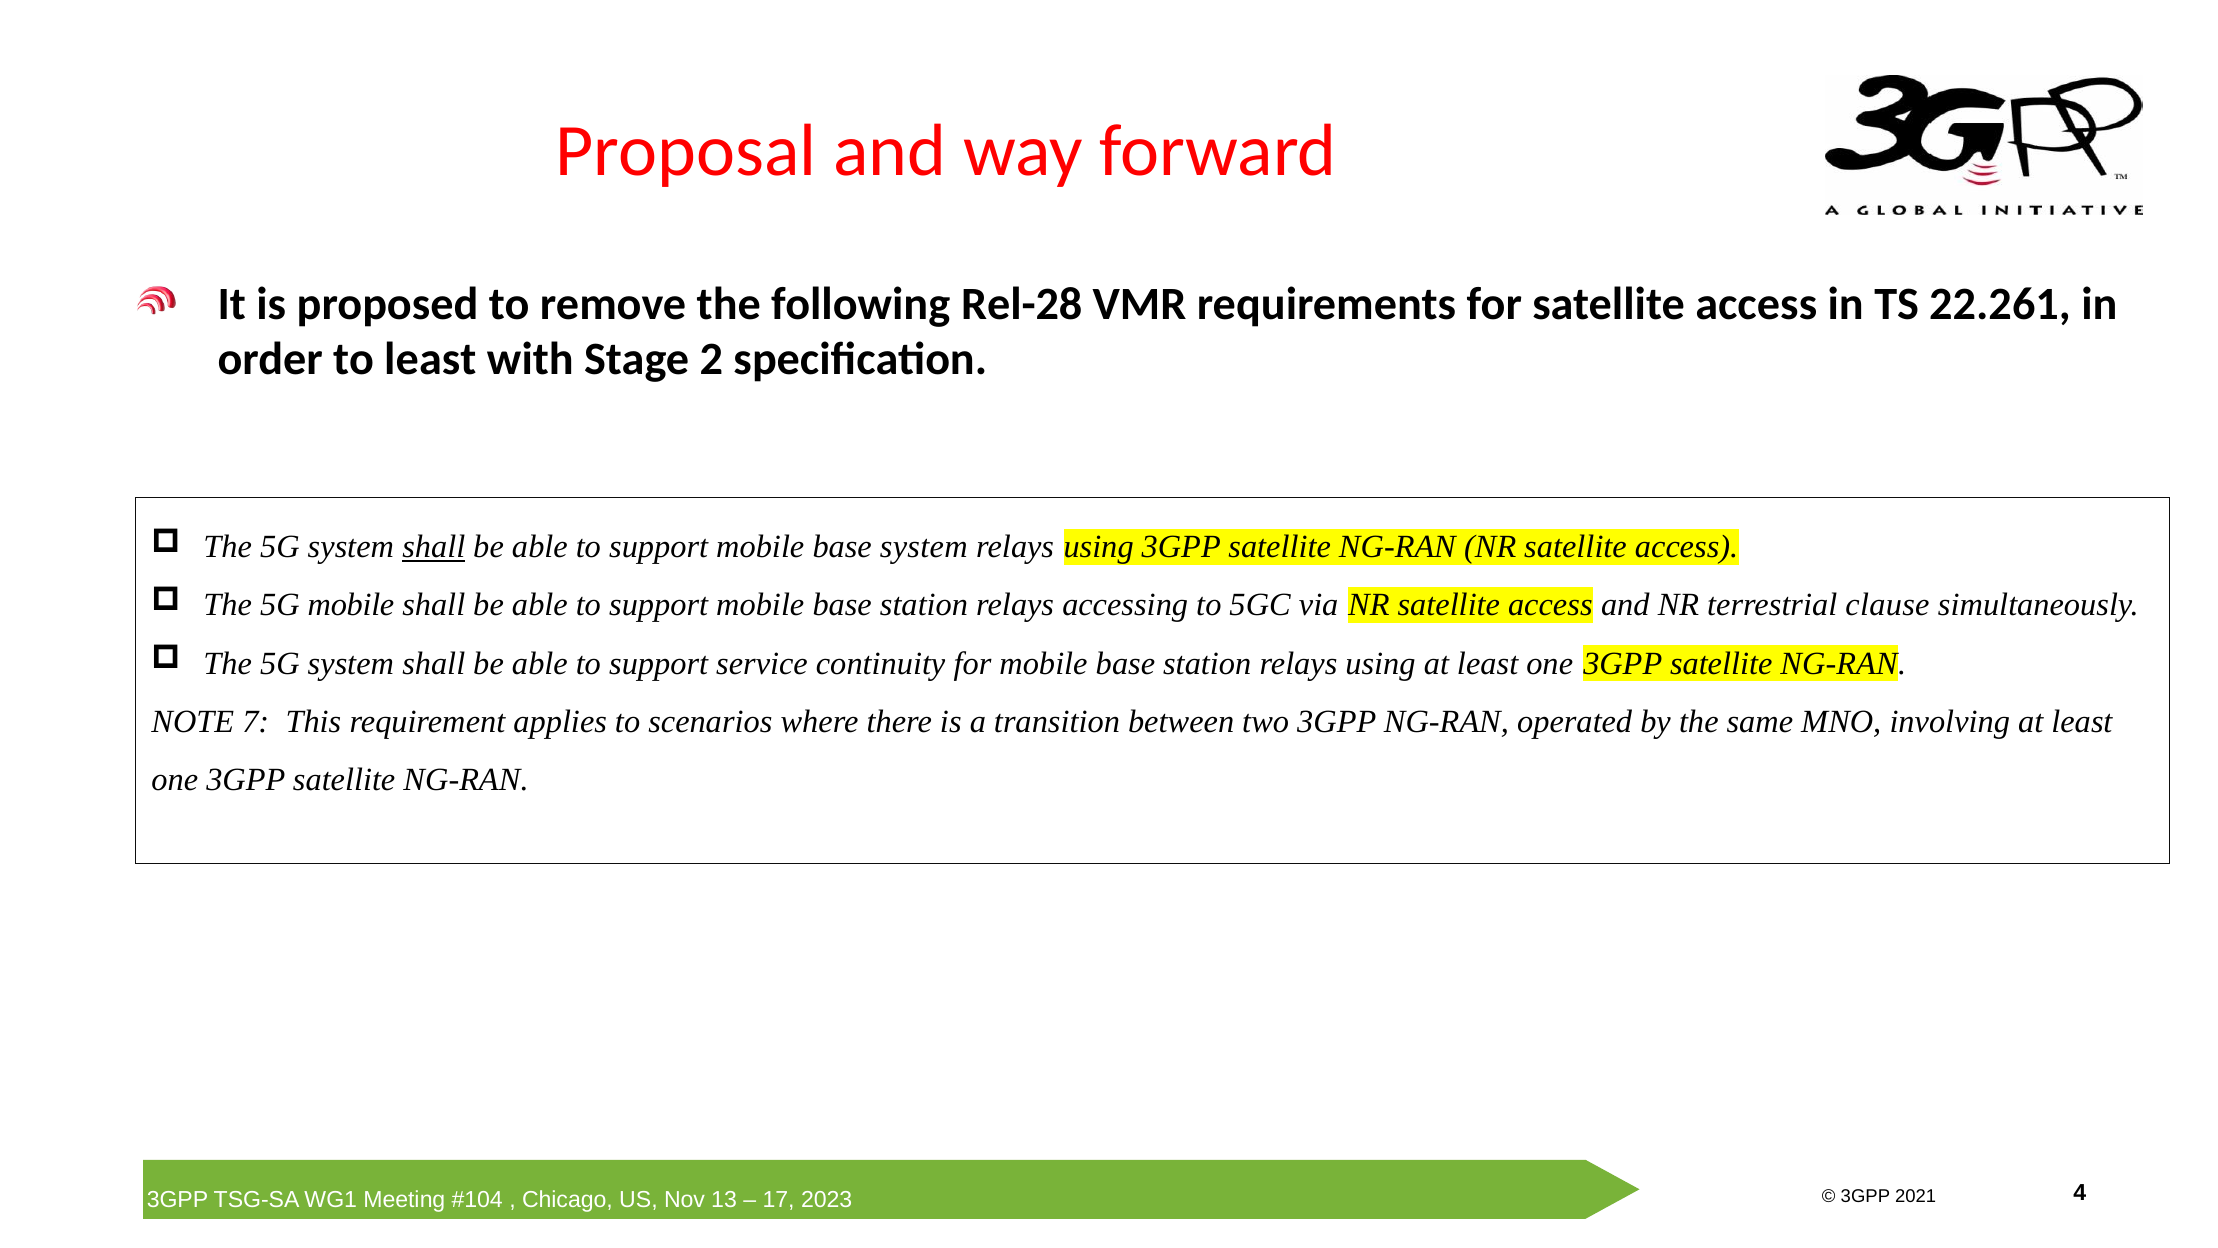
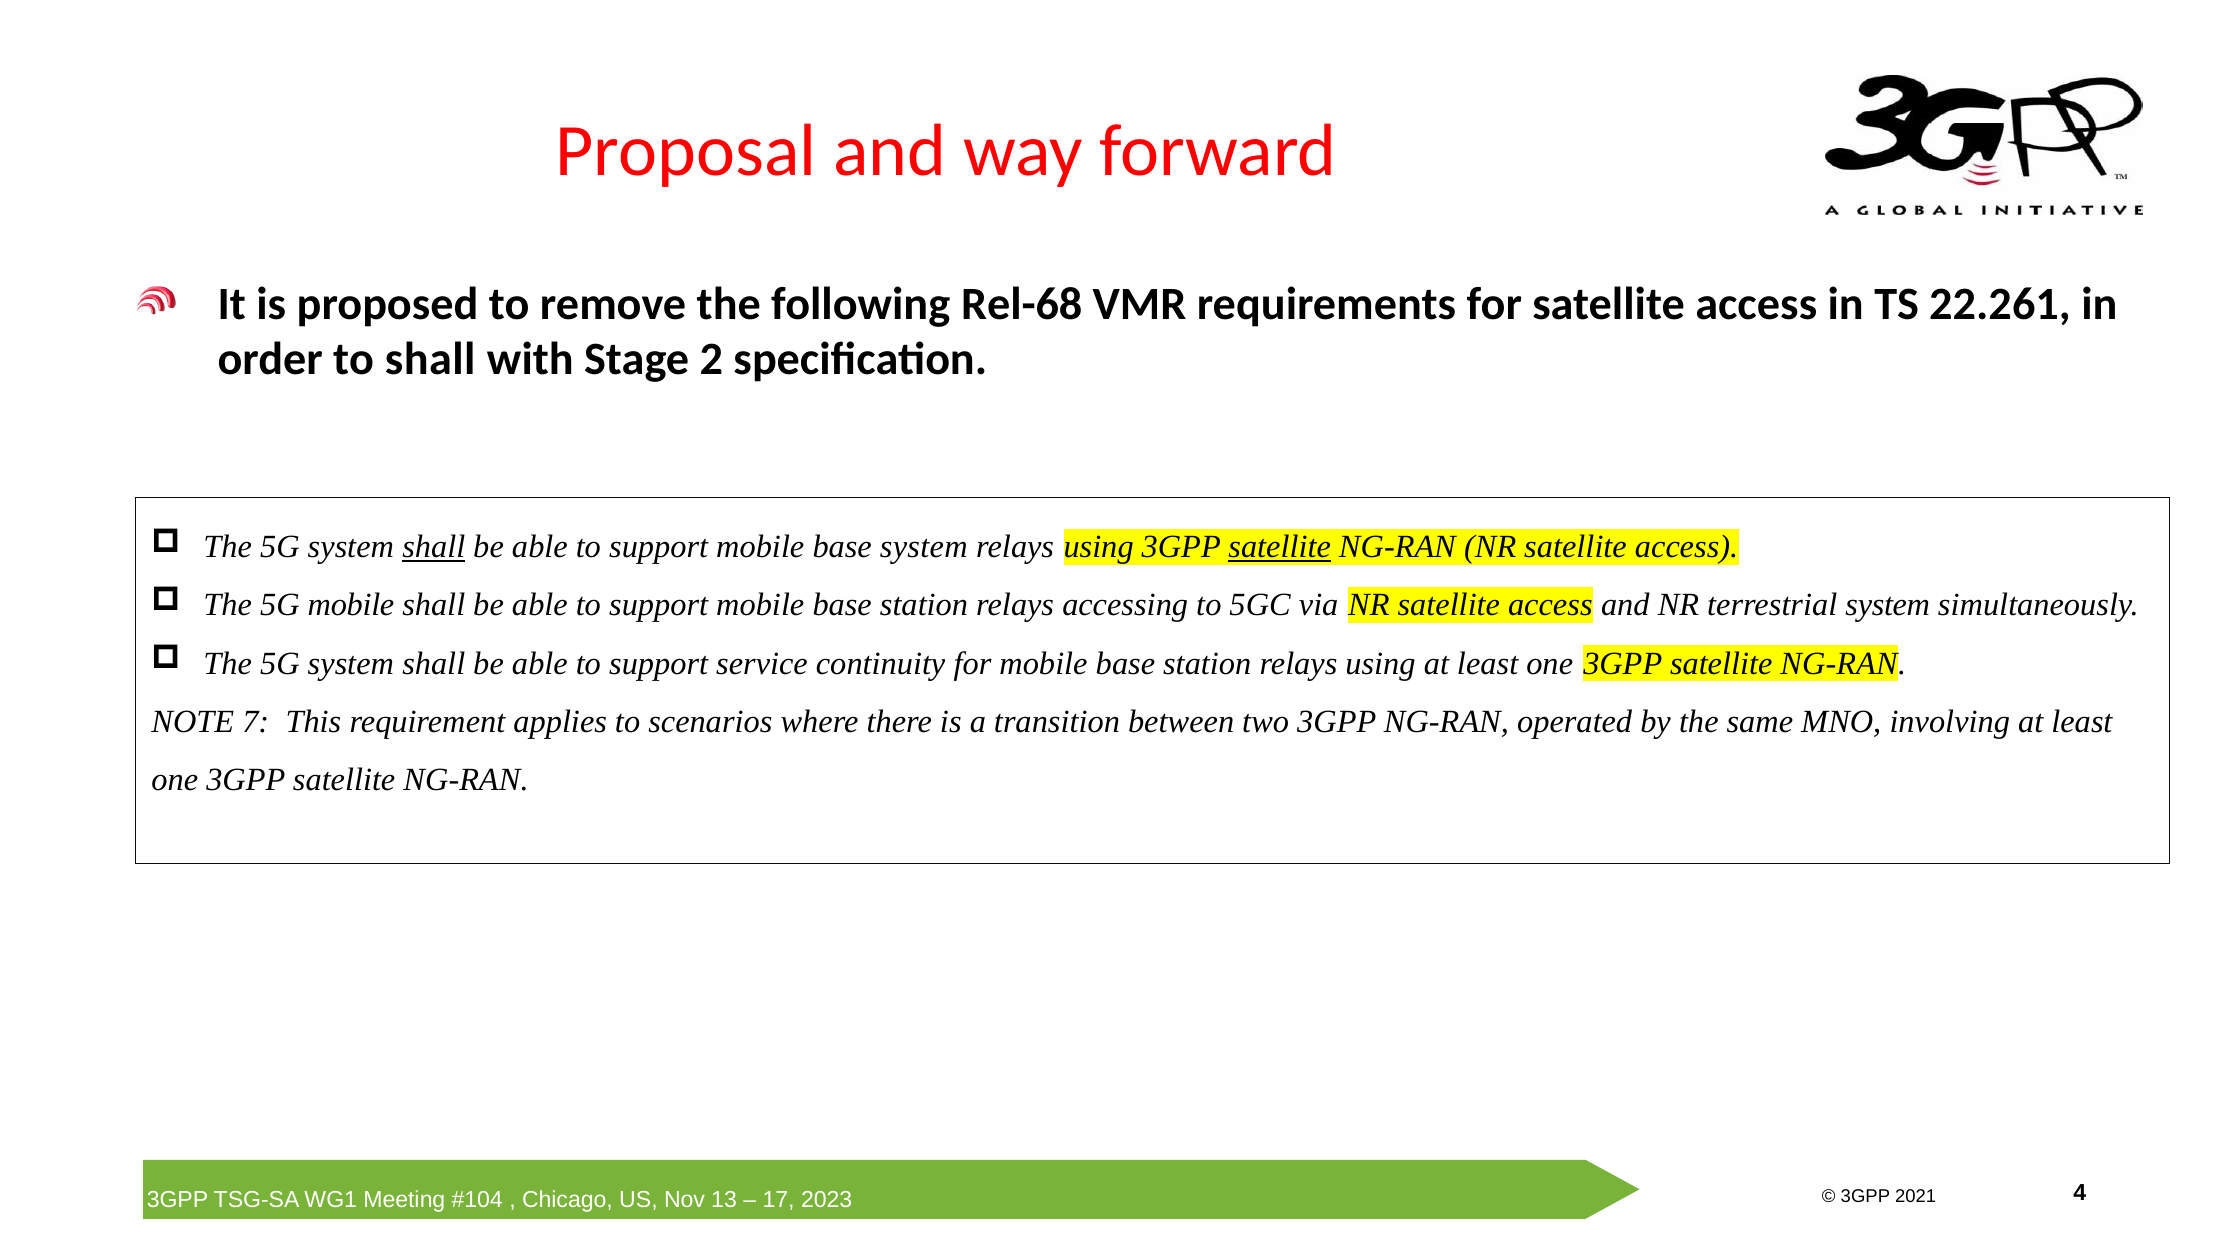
Rel-28: Rel-28 -> Rel-68 (1022, 304)
to least: least -> shall (430, 359)
satellite underline: none -> present (1280, 547)
terrestrial clause: clause -> system (1888, 605)
